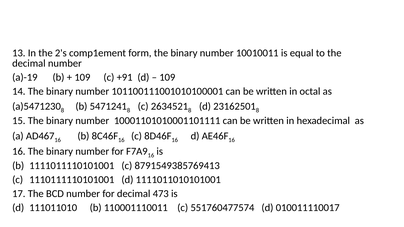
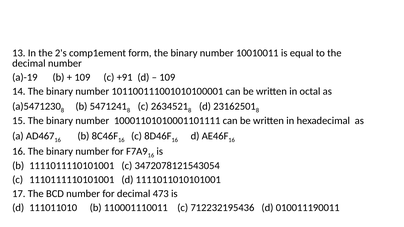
8791549385769413: 8791549385769413 -> 3472078121543054 (177, 166)
551760477574: 551760477574 -> 712232195436 (222, 208)
010011110017: 010011110017 -> 010011190011 (308, 208)
